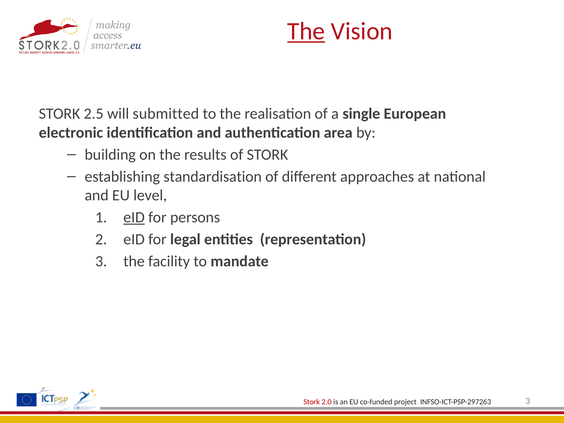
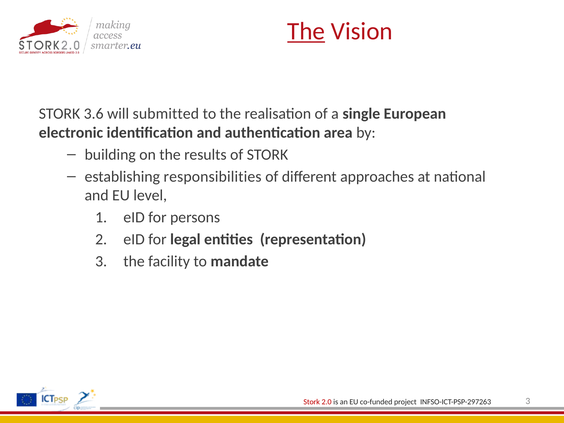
2.5: 2.5 -> 3.6 (94, 114)
standardisation: standardisation -> responsibilities (213, 177)
eID underline: present -> none (134, 217)
